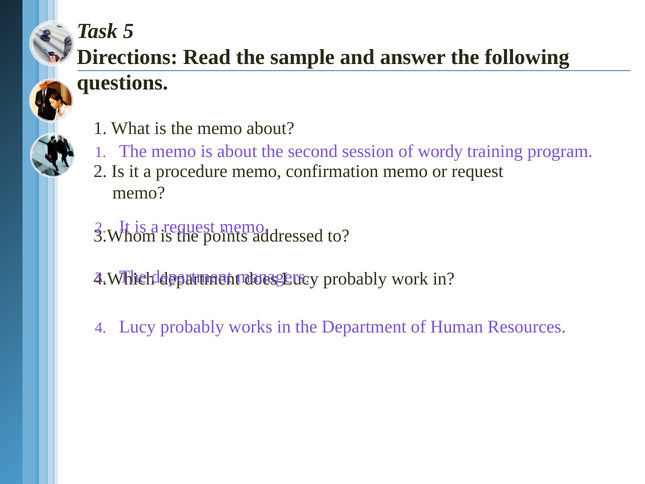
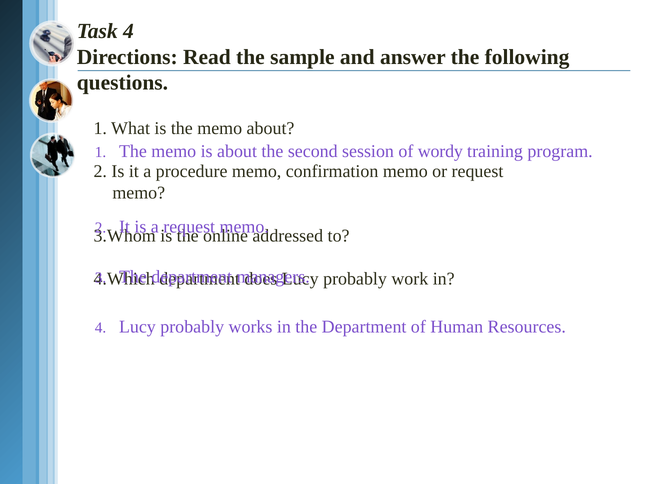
Task 5: 5 -> 4 (128, 31)
points: points -> online (226, 236)
